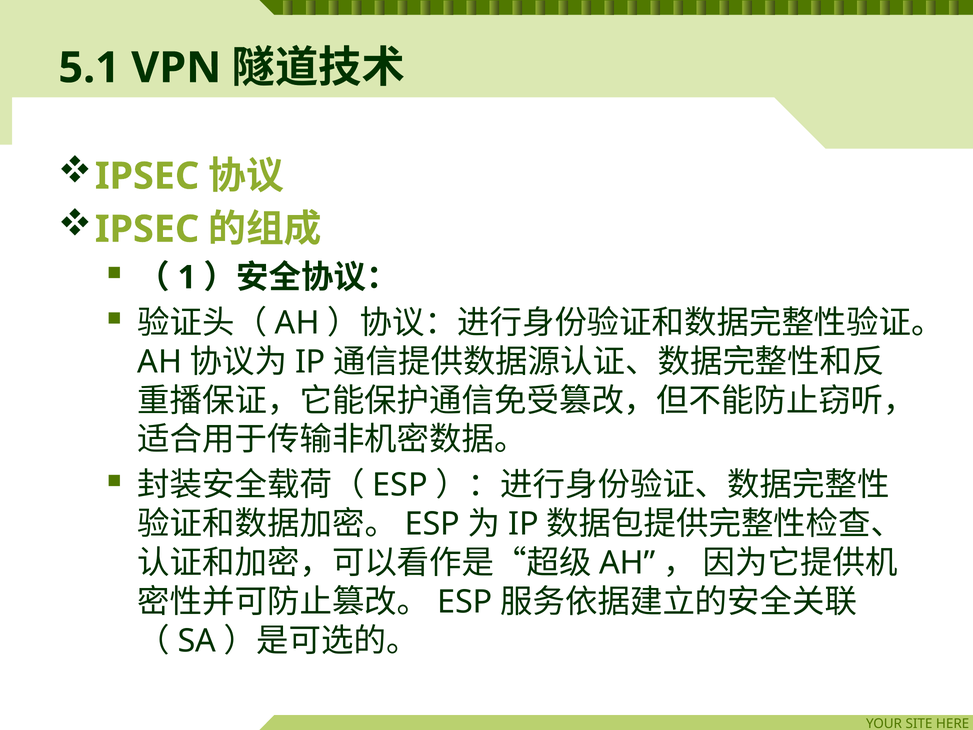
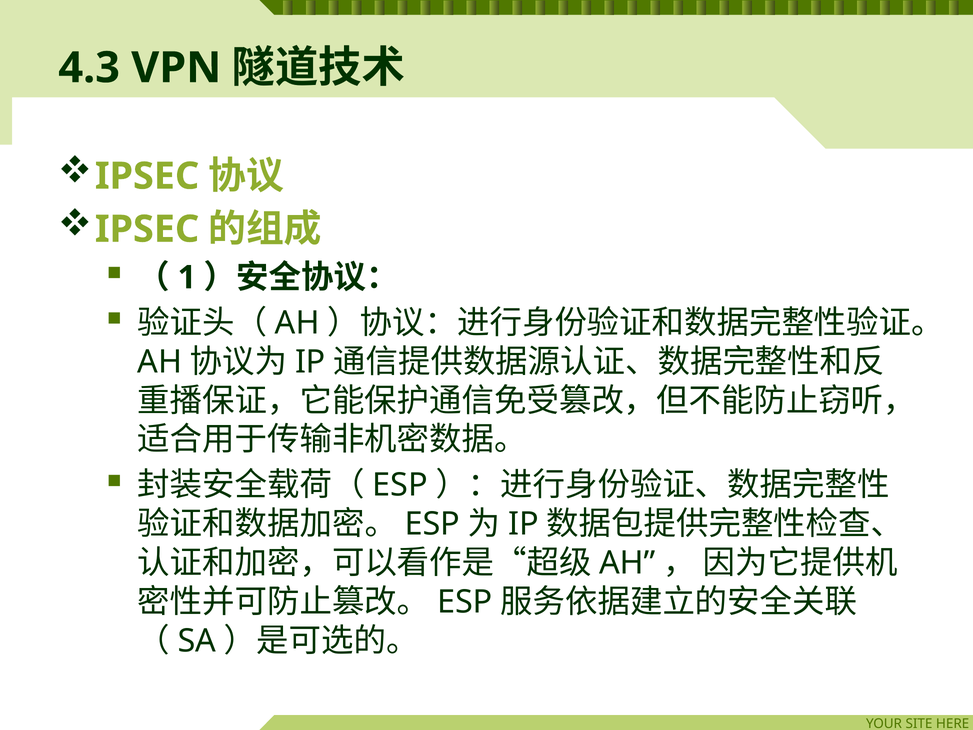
5.1: 5.1 -> 4.3 (89, 68)
